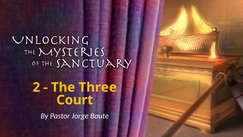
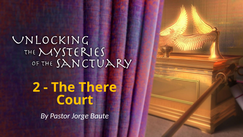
Three: Three -> There (98, 87)
